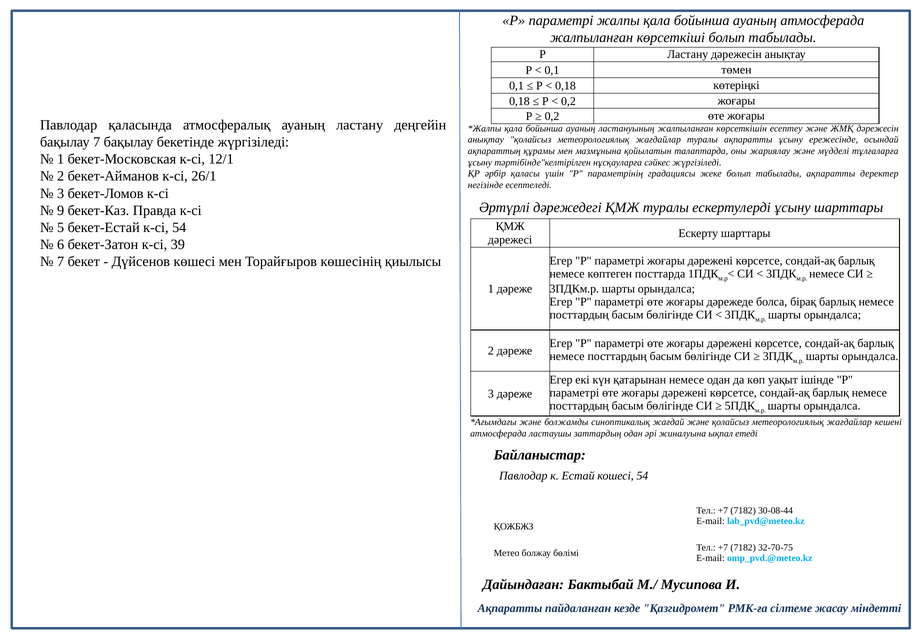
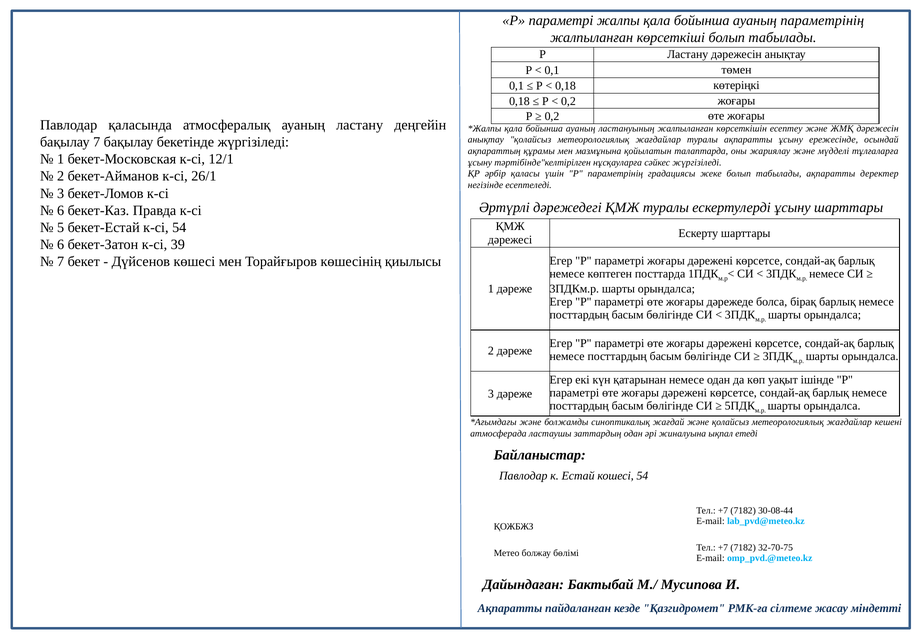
ауаның атмосферада: атмосферада -> параметрінің (822, 20)
9: 9 -> 6 (61, 210)
